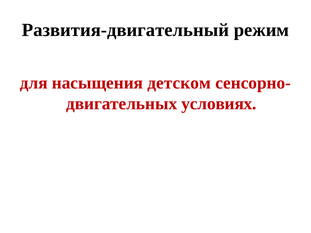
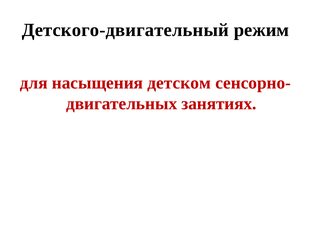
Развития-двигательный: Развития-двигательный -> Детского-двигательный (125, 30)
условиях: условиях -> занятиях (219, 104)
